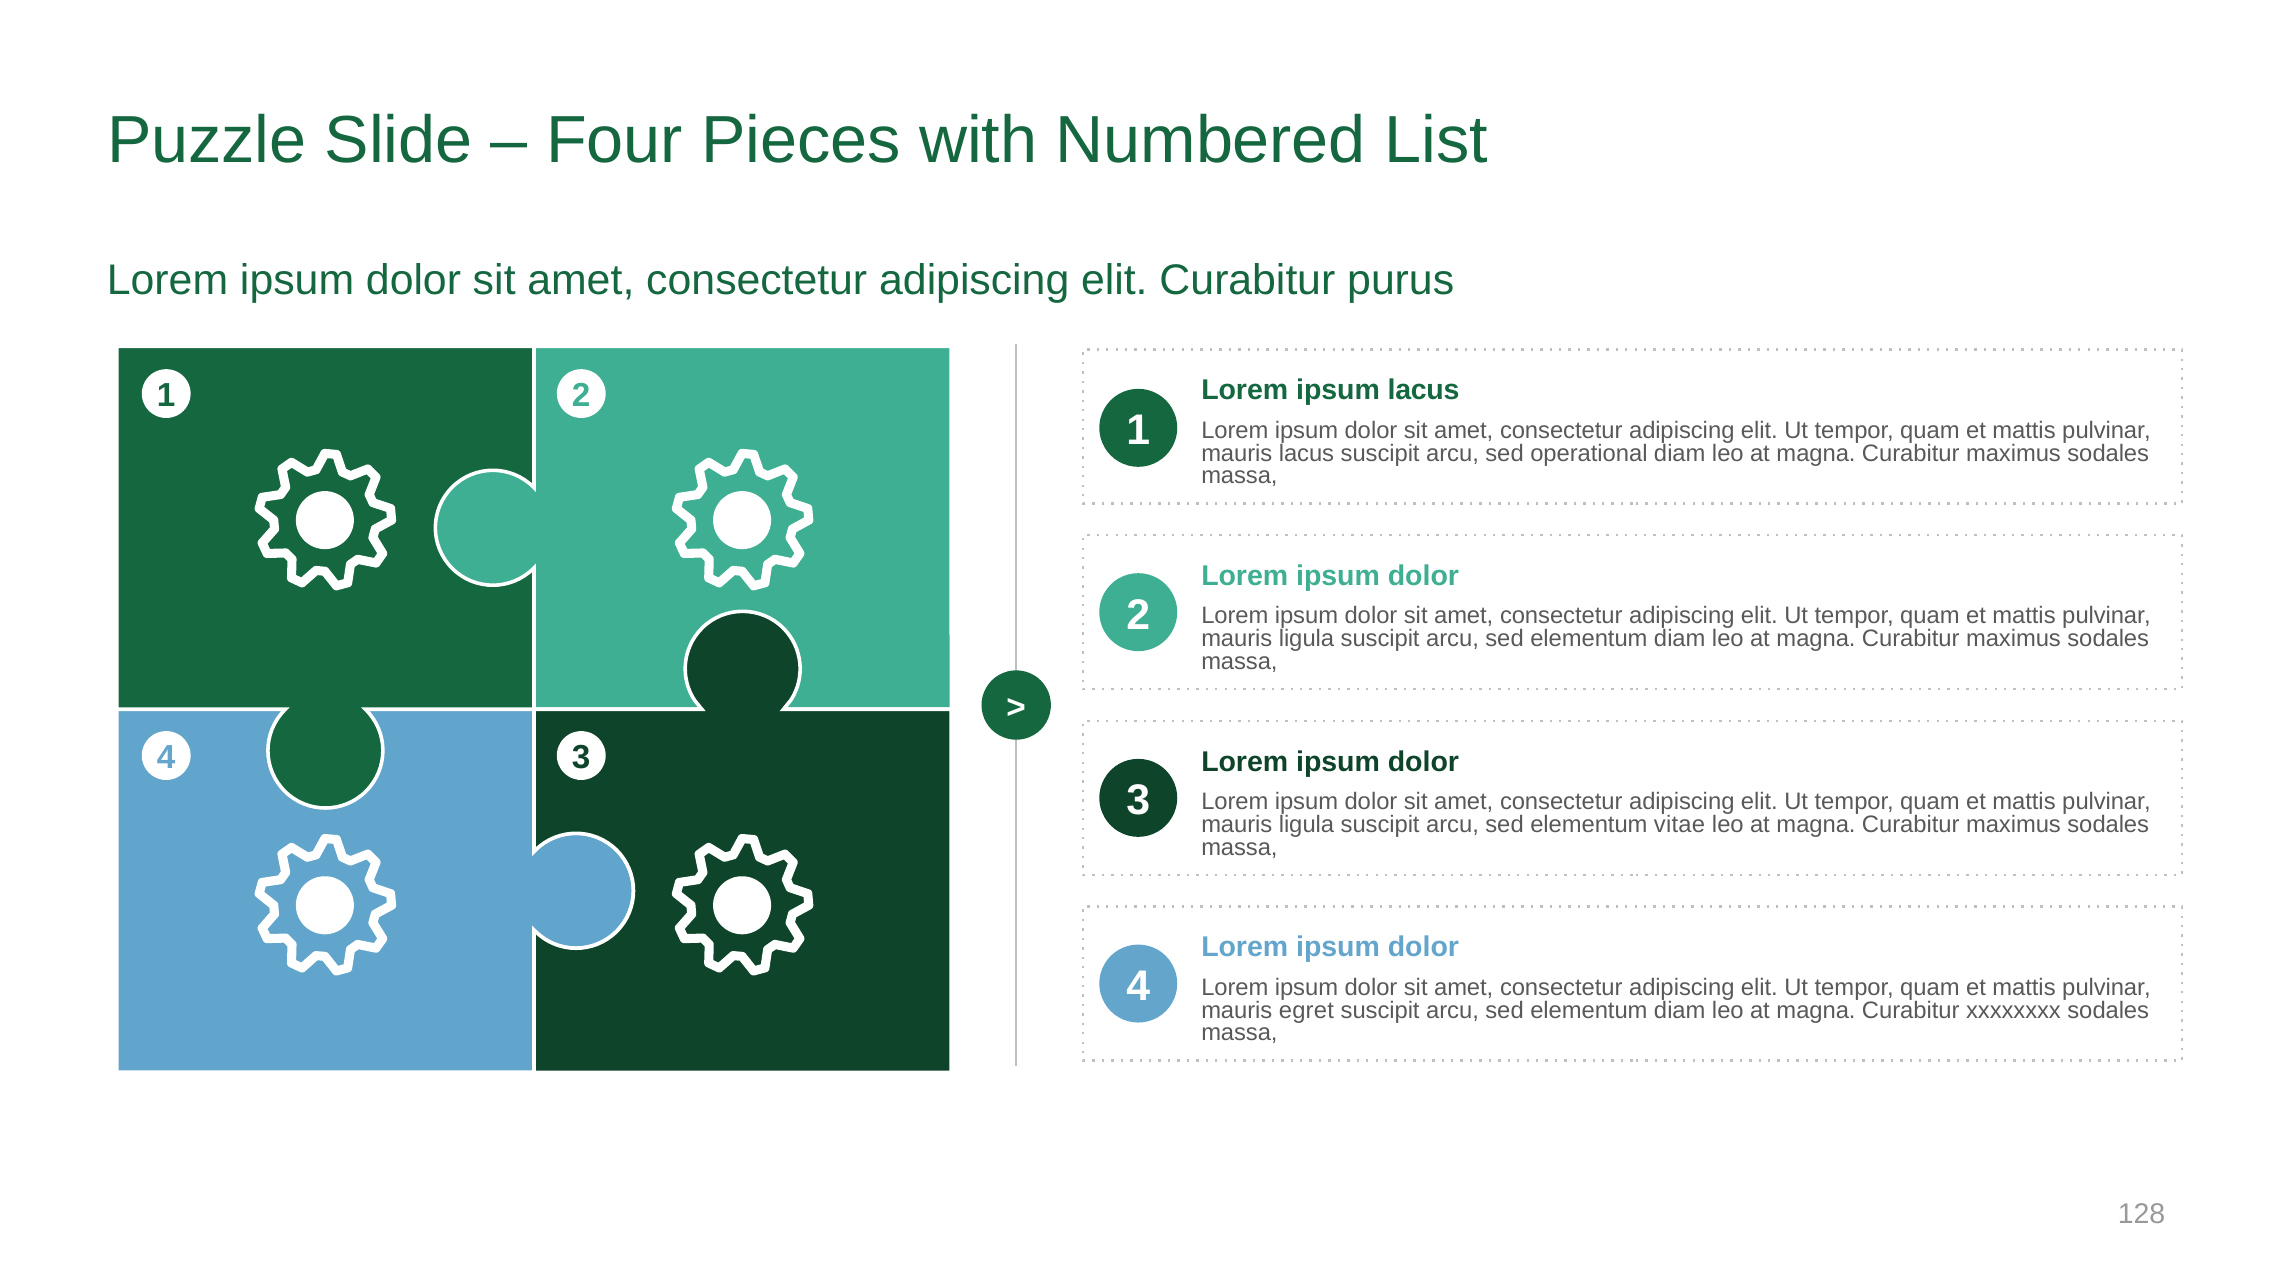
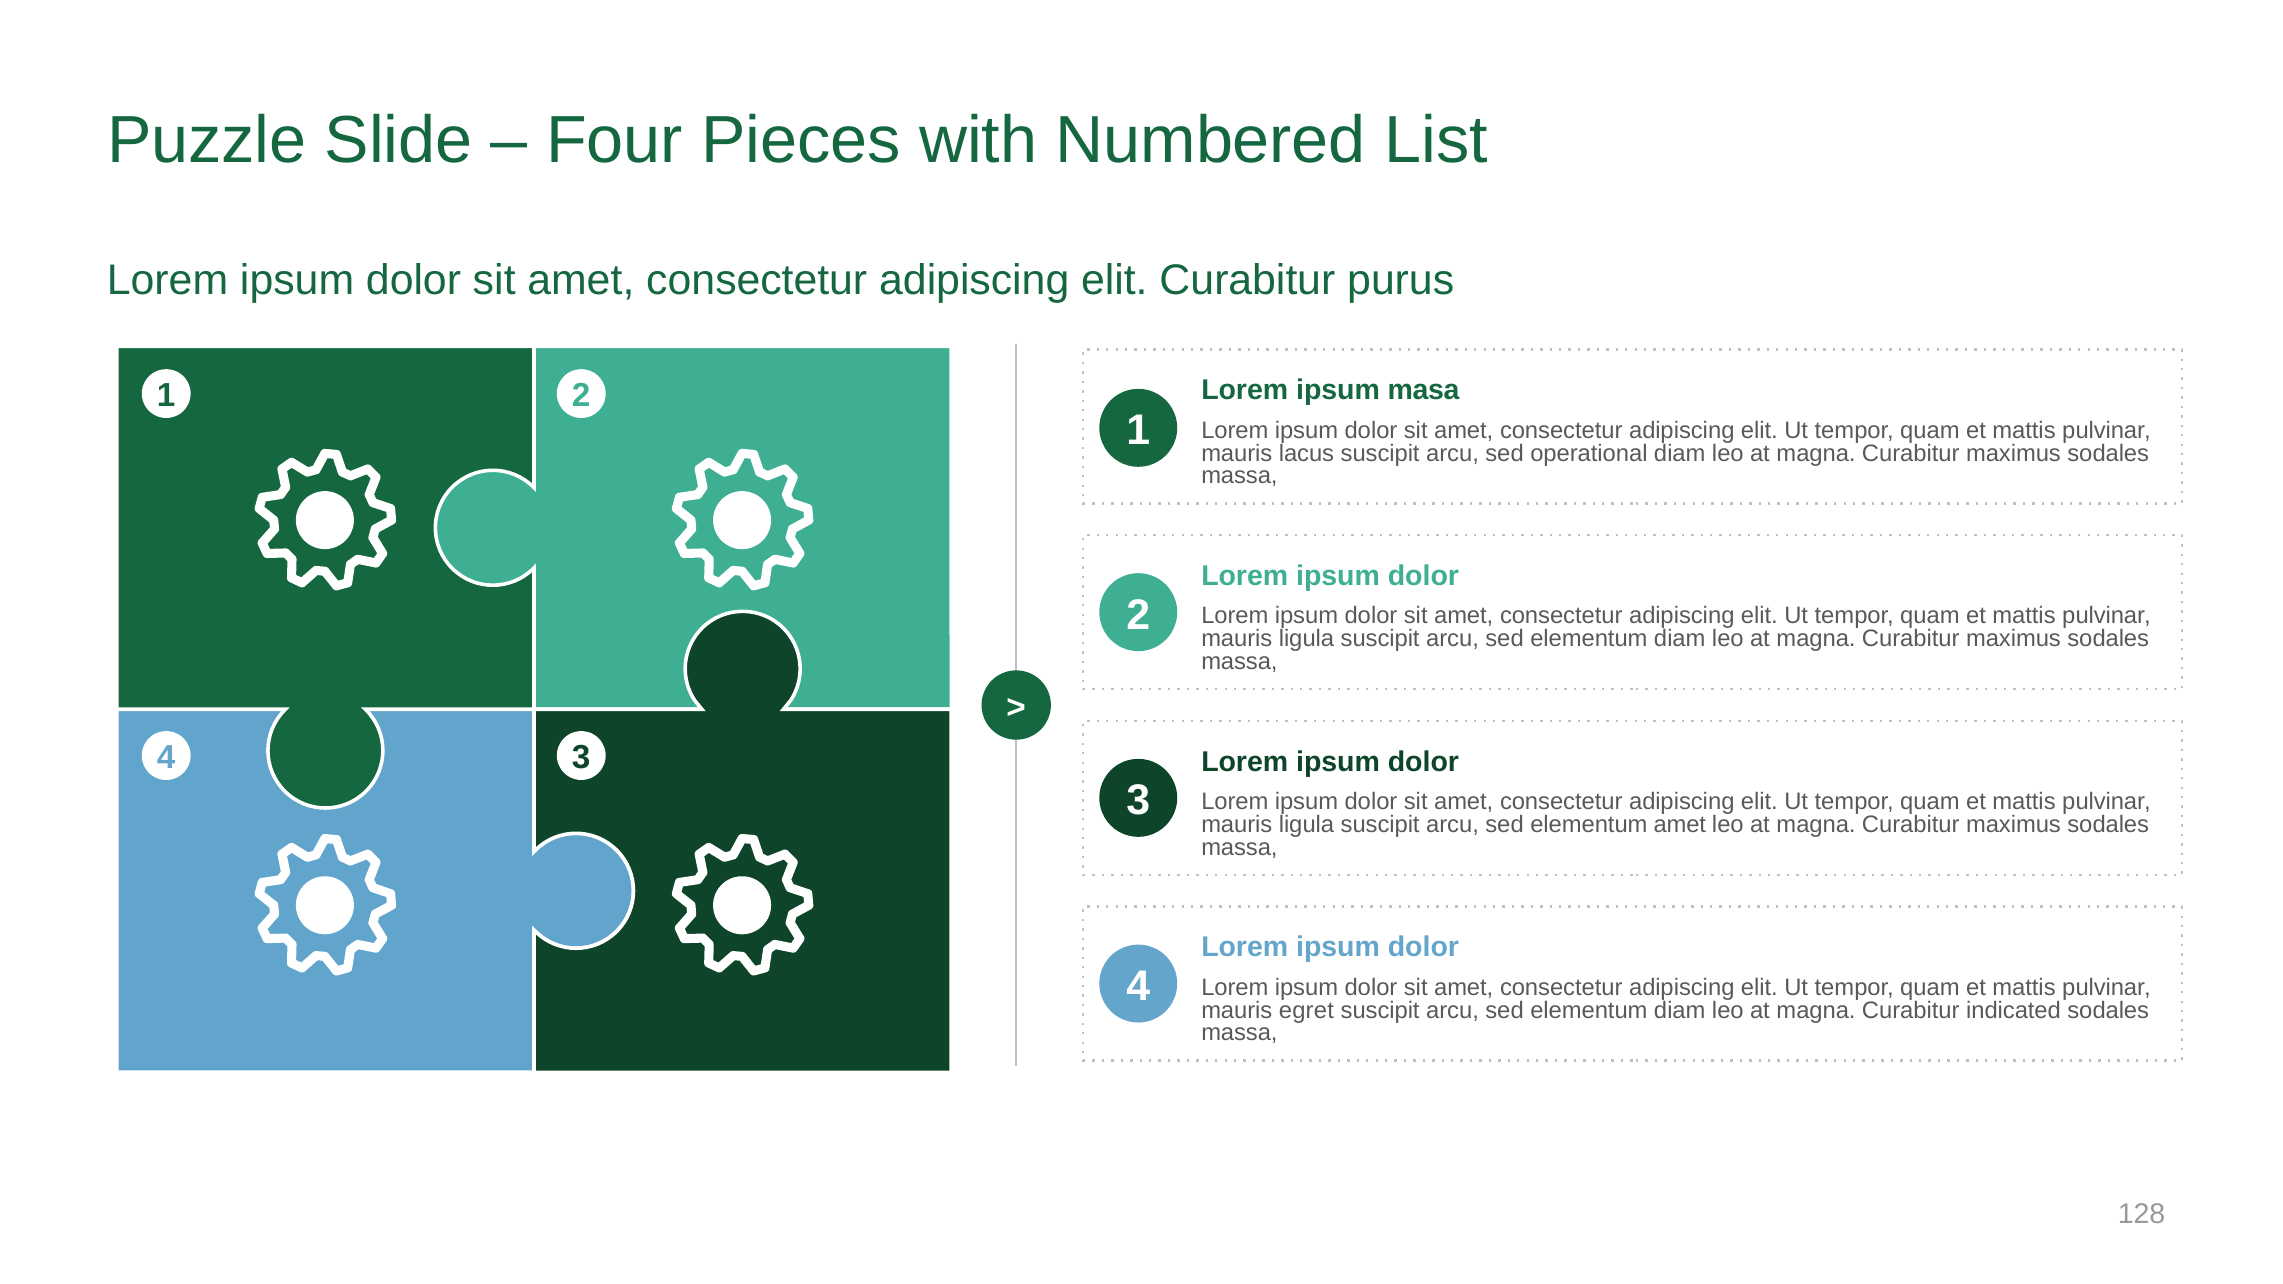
ipsum lacus: lacus -> masa (1424, 390)
elementum vitae: vitae -> amet (1680, 825)
xxxxxxxx: xxxxxxxx -> indicated (2014, 1010)
